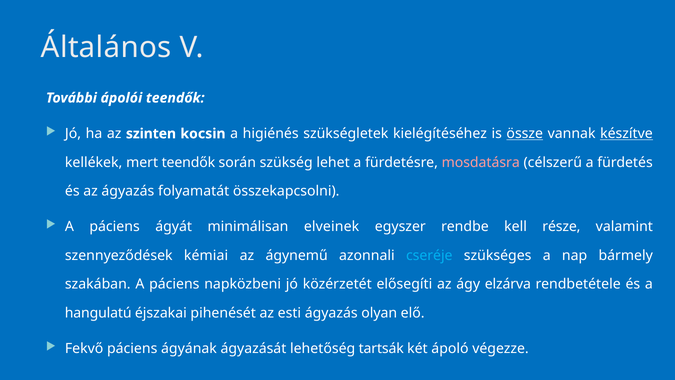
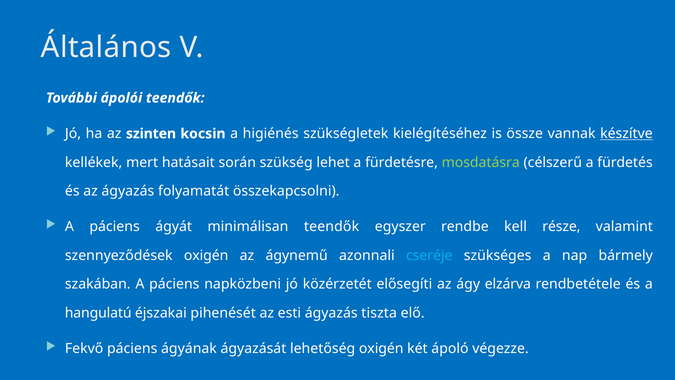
össze underline: present -> none (525, 134)
mert teendők: teendők -> hatásait (188, 162)
mosdatásra colour: pink -> light green (481, 162)
minimálisan elveinek: elveinek -> teendők (332, 227)
szennyeződések kémiai: kémiai -> oxigén (206, 255)
olyan: olyan -> tiszta (379, 313)
lehetőség tartsák: tartsák -> oxigén (381, 348)
